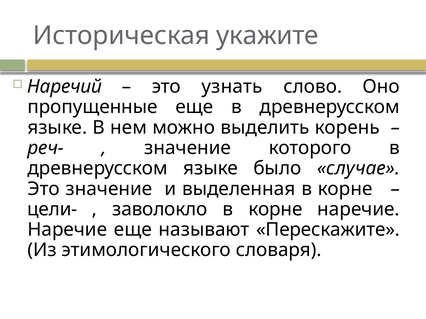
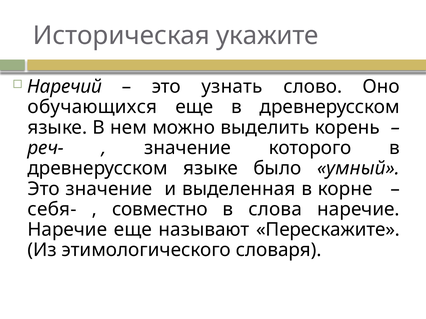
пропущенные: пропущенные -> обучающихся (92, 107)
случае: случае -> умный (358, 169)
цели-: цели- -> себя- (52, 210)
заволокло: заволокло -> совместно (160, 210)
корне: корне -> слова (275, 210)
